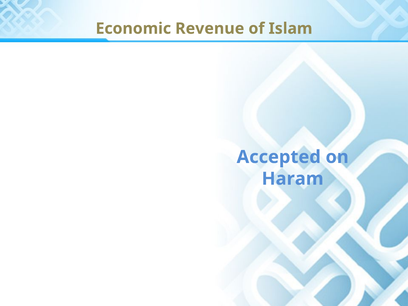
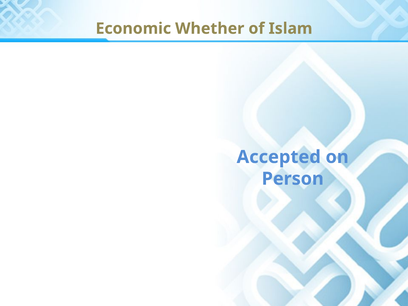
Revenue: Revenue -> Whether (210, 29)
Haram: Haram -> Person (293, 179)
